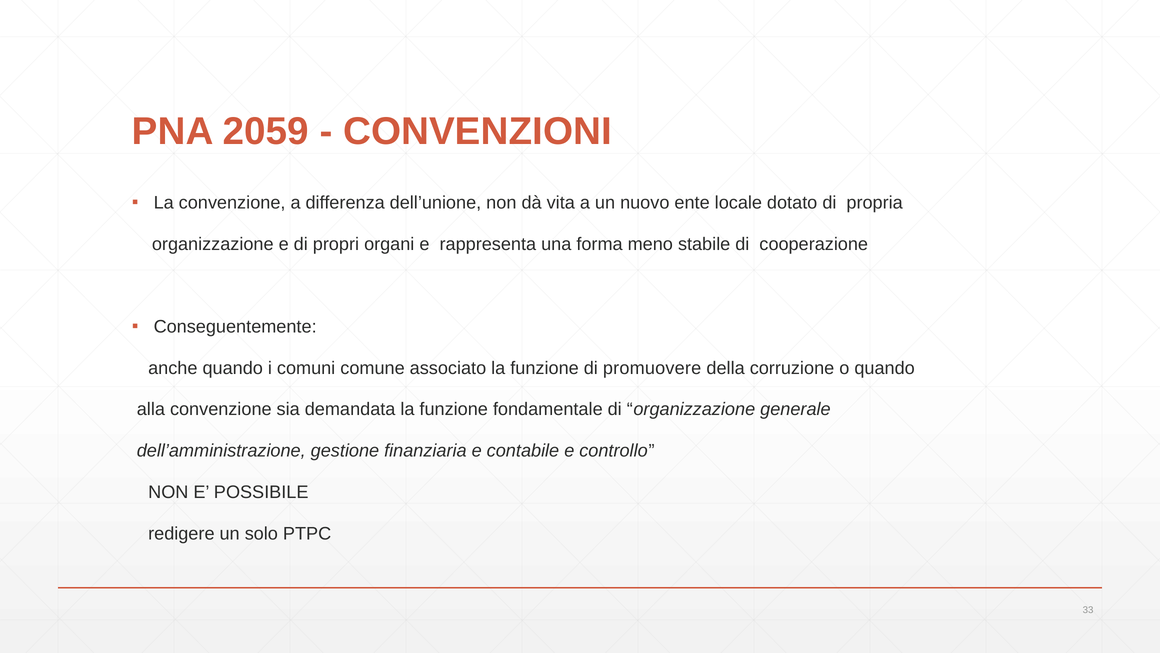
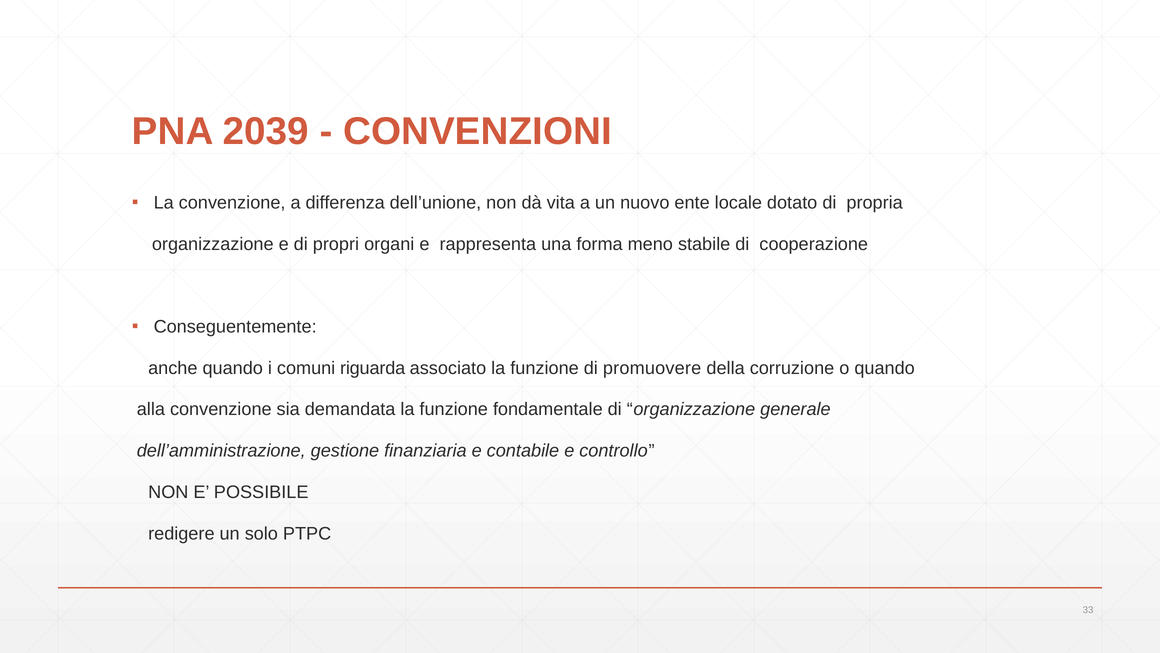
2059: 2059 -> 2039 (266, 131)
comune: comune -> riguarda (373, 368)
